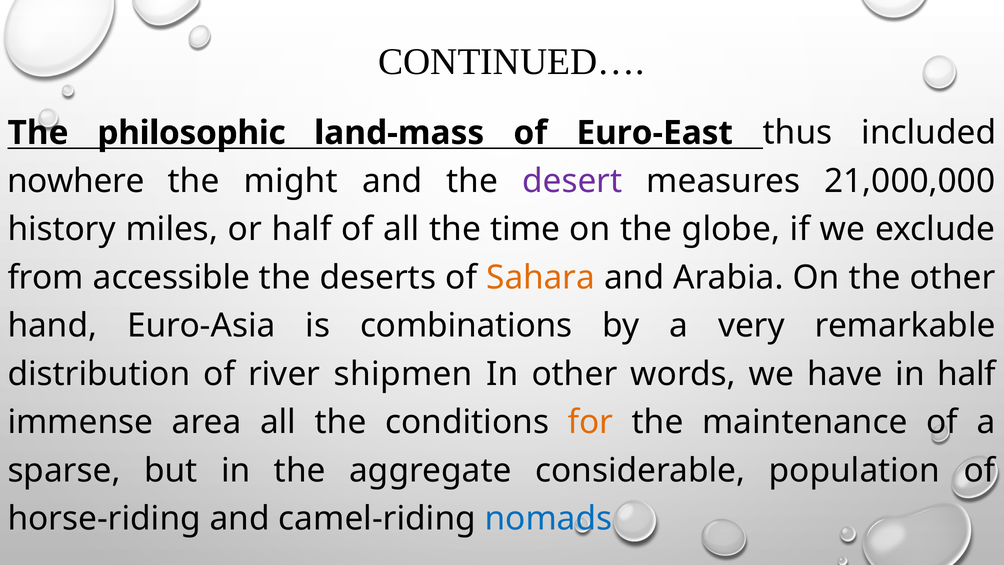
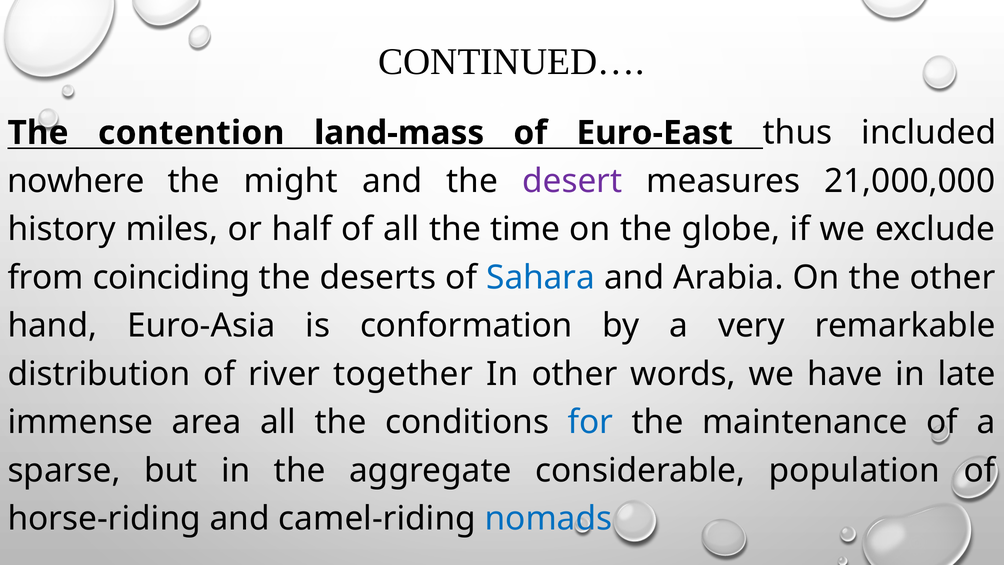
philosophic: philosophic -> contention (191, 133)
accessible: accessible -> coinciding (172, 277)
Sahara colour: orange -> blue (541, 277)
combinations: combinations -> conformation (466, 326)
shipmen: shipmen -> together (403, 374)
in half: half -> late (967, 374)
for colour: orange -> blue (590, 422)
